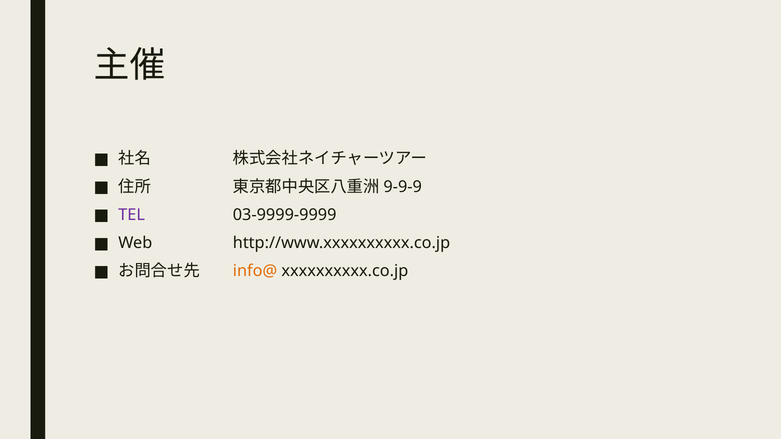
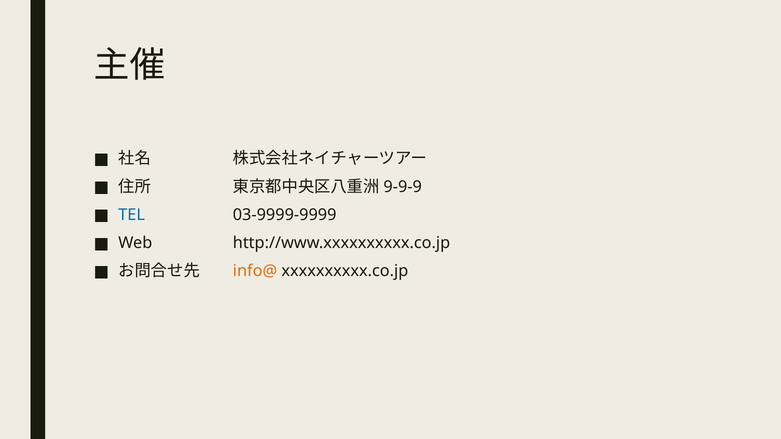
TEL colour: purple -> blue (132, 215)
